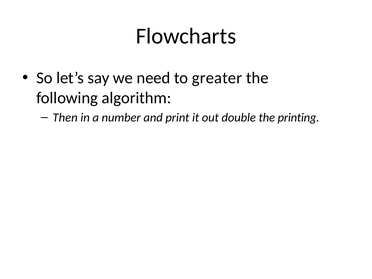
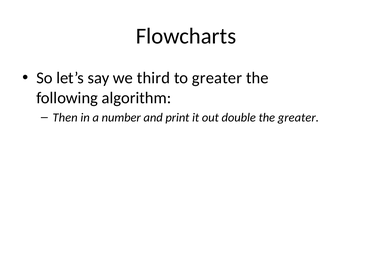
need: need -> third (153, 78)
the printing: printing -> greater (298, 117)
